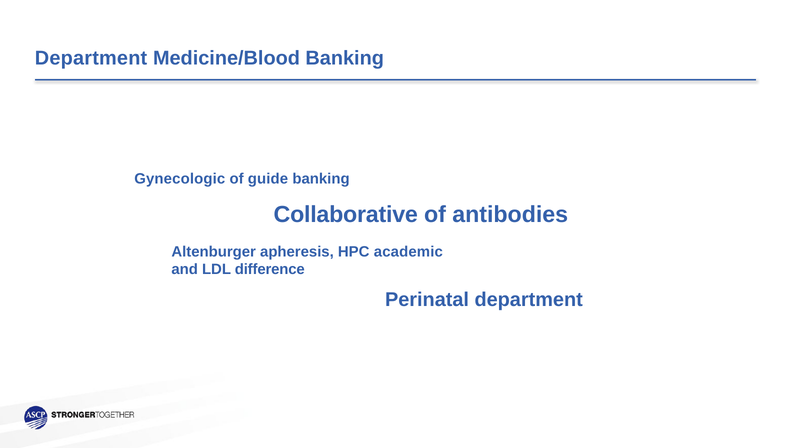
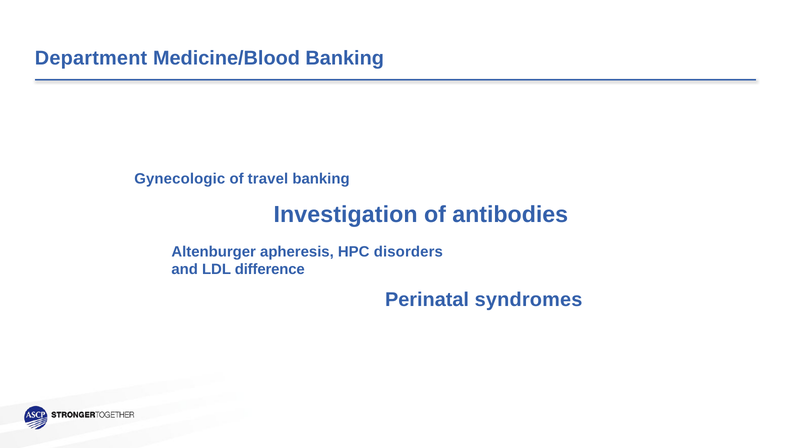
guide: guide -> travel (268, 179)
Collaborative: Collaborative -> Investigation (346, 214)
academic: academic -> disorders (408, 251)
Perinatal department: department -> syndromes (529, 300)
